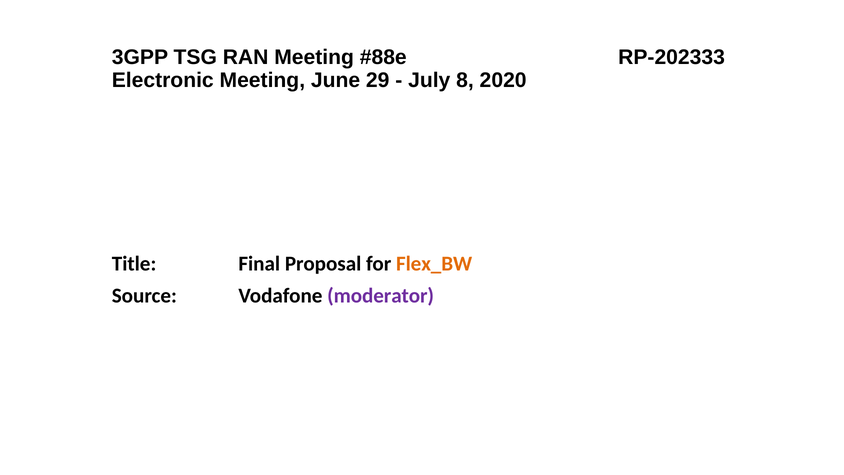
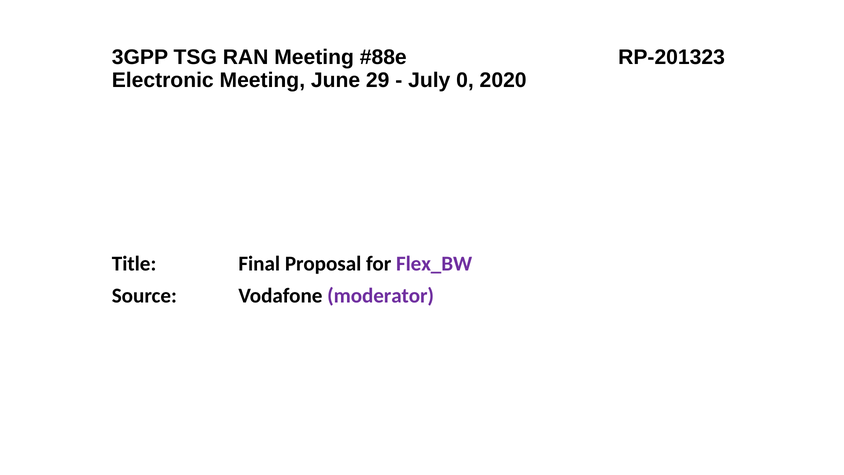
RP-202333: RP-202333 -> RP-201323 (672, 57)
8: 8 -> 0 (465, 80)
Flex_BW colour: orange -> purple (434, 264)
